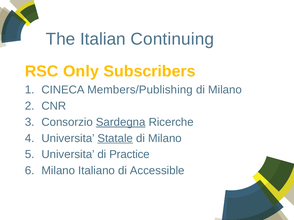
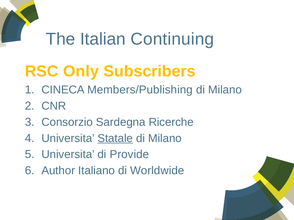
Sardegna underline: present -> none (121, 122)
Practice: Practice -> Provide (129, 155)
Milano: Milano -> Author (58, 171)
Accessible: Accessible -> Worldwide (157, 171)
